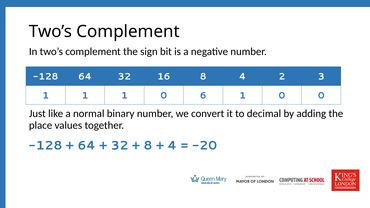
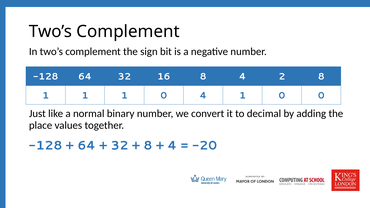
2 3: 3 -> 8 (321, 77)
0 6: 6 -> 4 (203, 96)
